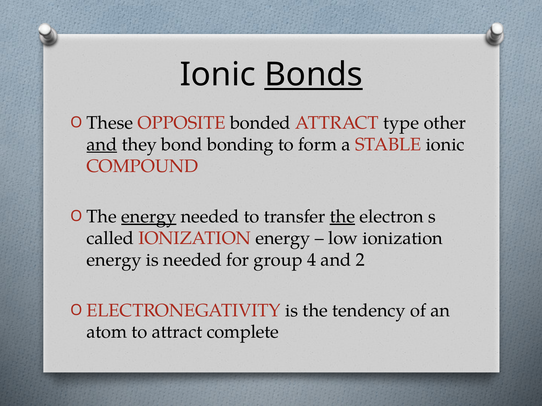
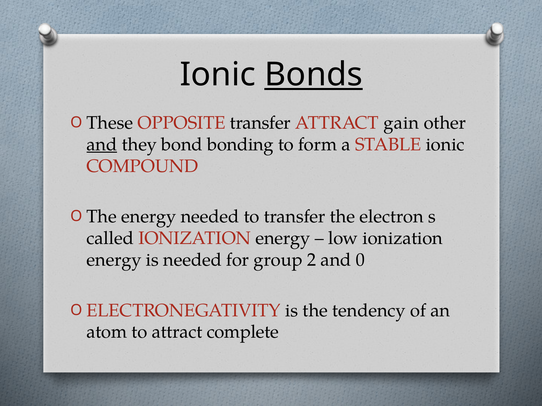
OPPOSITE bonded: bonded -> transfer (260, 123)
type: type -> gain (401, 123)
energy underline: present -> none (149, 217)
the underline: present -> none (342, 217)
4: 4 -> 2 (312, 260)
2: 2 -> 0 (360, 260)
